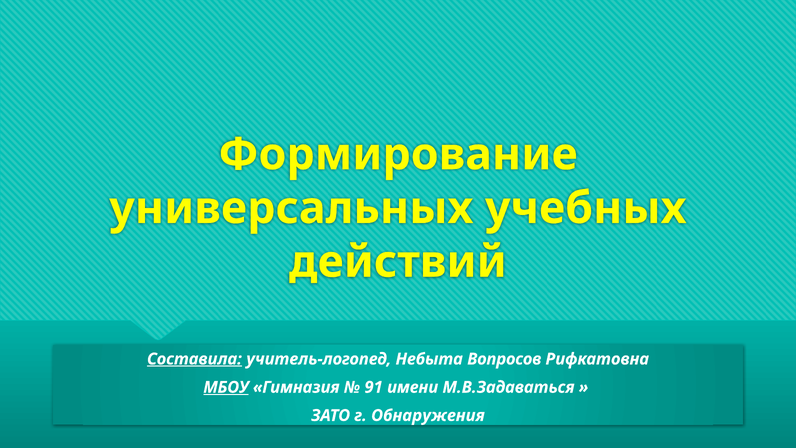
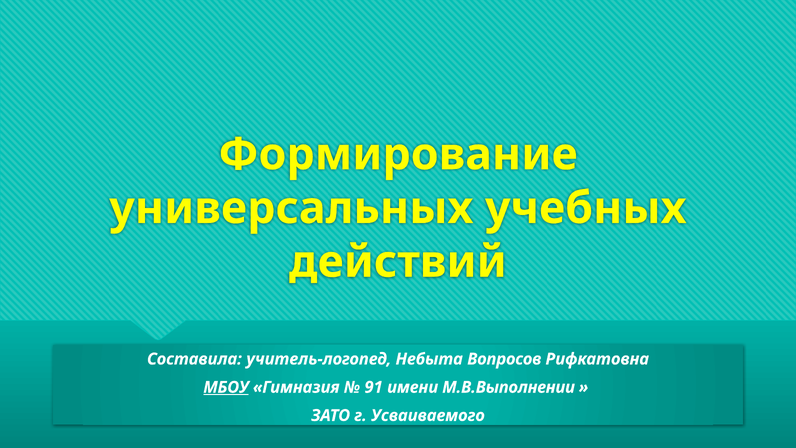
Составила underline: present -> none (194, 359)
М.В.Задаваться: М.В.Задаваться -> М.В.Выполнении (509, 387)
Обнаружения: Обнаружения -> Усваиваемого (428, 415)
